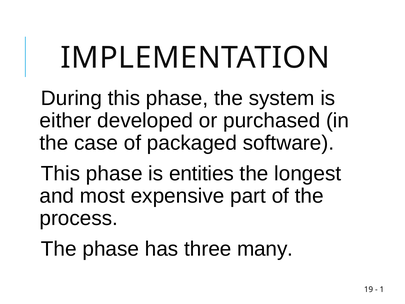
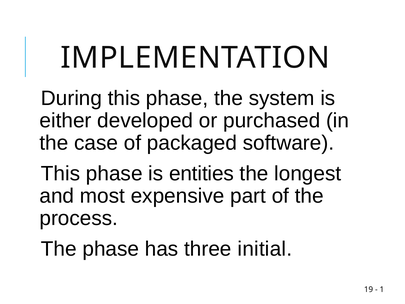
many: many -> initial (265, 249)
